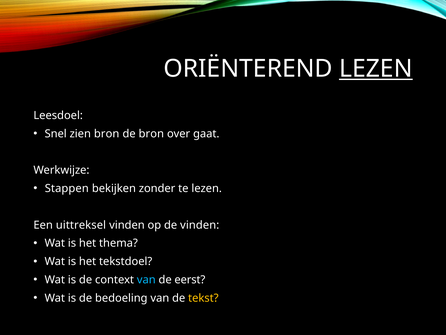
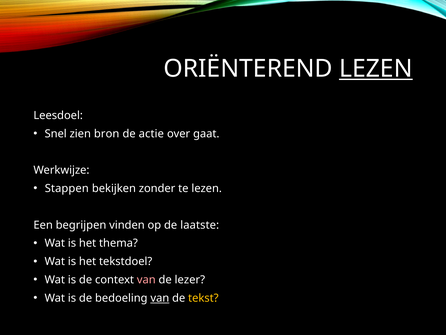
de bron: bron -> actie (151, 133)
uittreksel: uittreksel -> begrijpen (81, 225)
de vinden: vinden -> laatste (200, 225)
van colour: light blue -> pink (146, 279)
eerst: eerst -> lezer (190, 279)
van underline: none -> present (160, 298)
